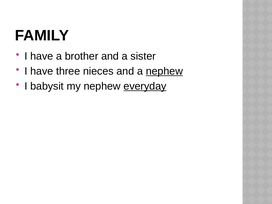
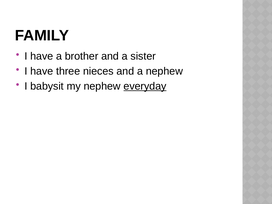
nephew underline: present -> none (164, 71)
